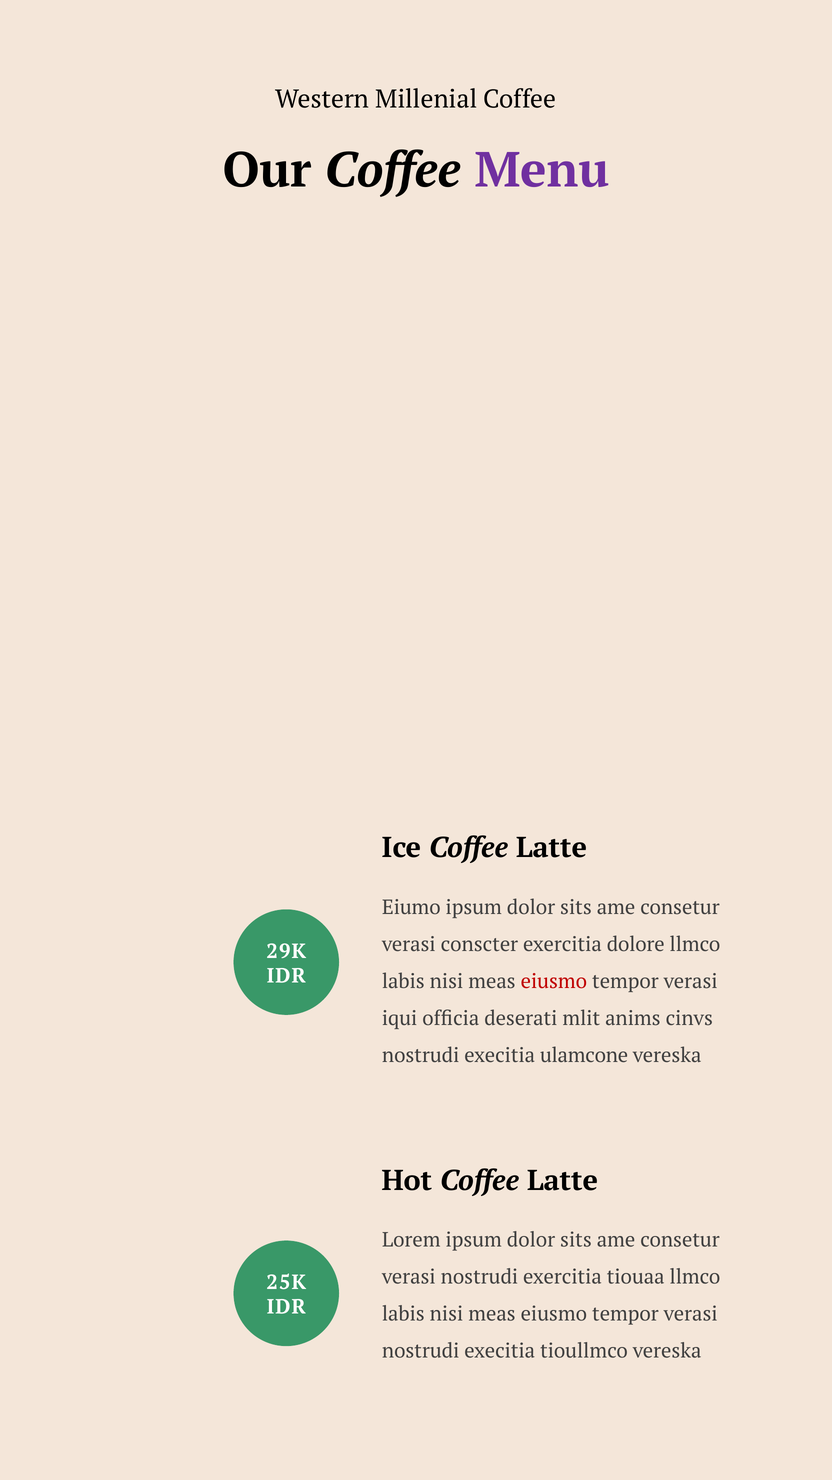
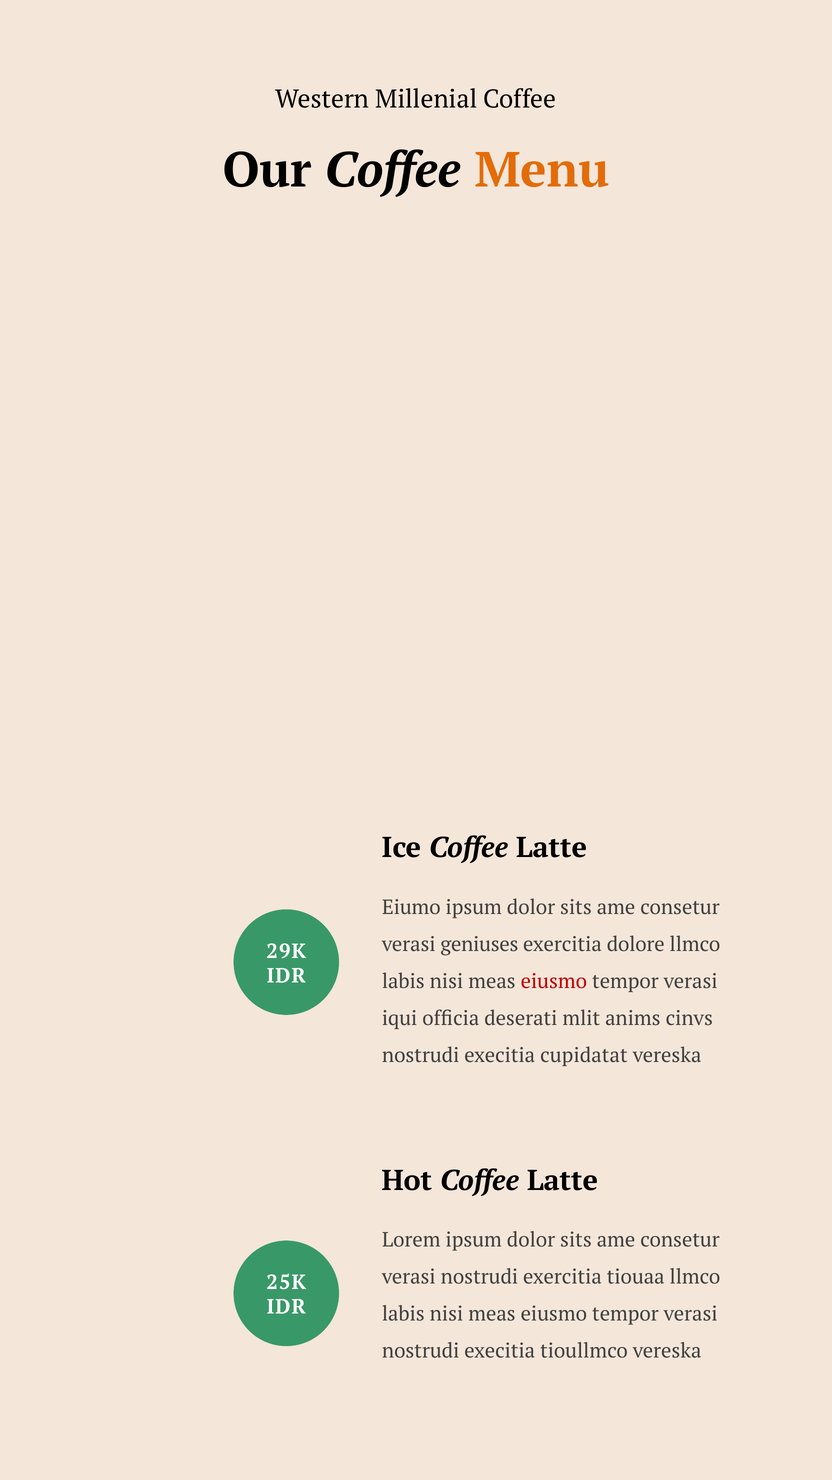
Menu colour: purple -> orange (542, 170)
conscter: conscter -> geniuses (479, 944)
ulamcone: ulamcone -> cupidatat (584, 1055)
